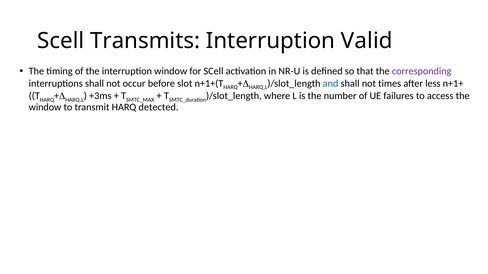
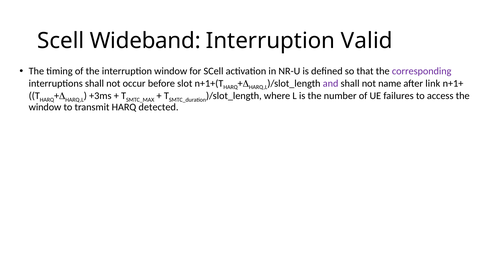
Transmits: Transmits -> Wideband (145, 41)
and colour: blue -> purple (331, 83)
times: times -> name (390, 83)
less: less -> link (433, 83)
